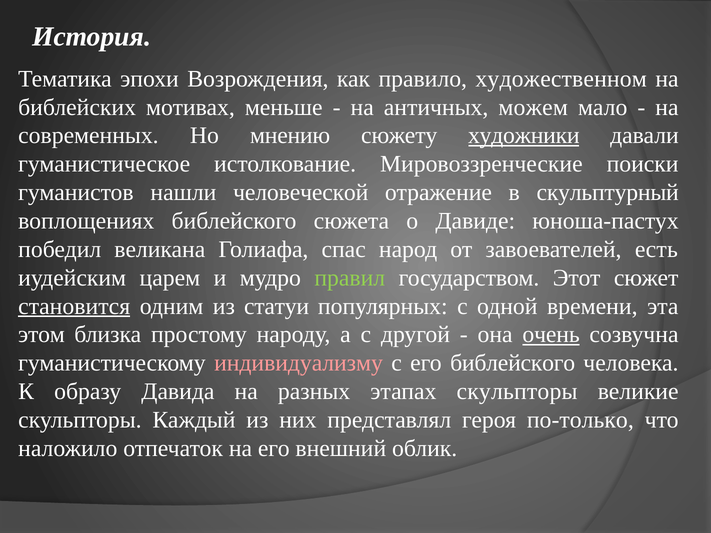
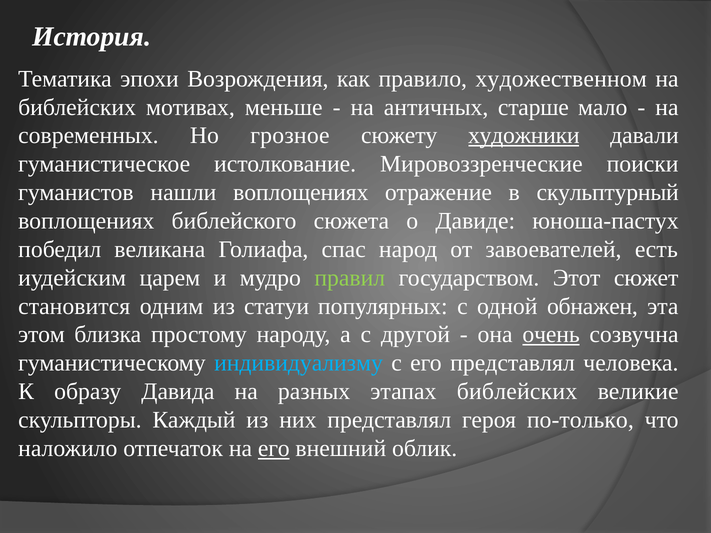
можем: можем -> старше (533, 107)
мнению: мнению -> грозное (290, 136)
нашли человеческой: человеческой -> воплощениях (301, 193)
становится underline: present -> none (74, 306)
времени: времени -> обнажен (592, 306)
индивидуализму colour: pink -> light blue (299, 363)
его библейского: библейского -> представлял (512, 363)
этапах скульпторы: скульпторы -> библейских (517, 392)
его underline: none -> present (274, 449)
